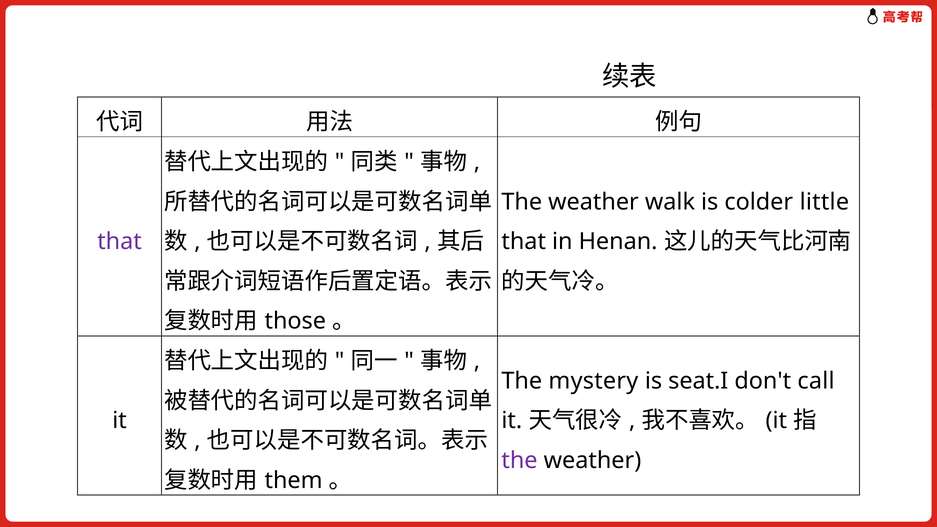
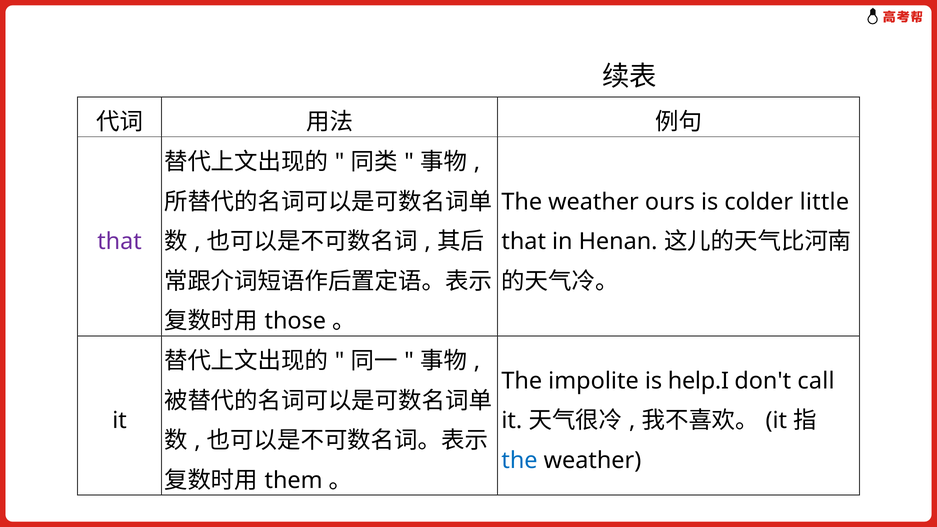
walk: walk -> ours (670, 202)
mystery: mystery -> impolite (593, 381)
seat.I: seat.I -> help.I (698, 381)
the colour: purple -> blue (520, 461)
